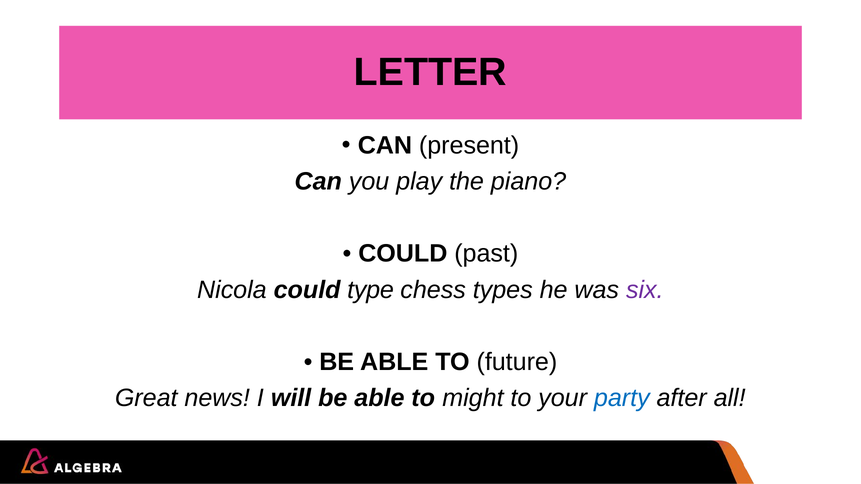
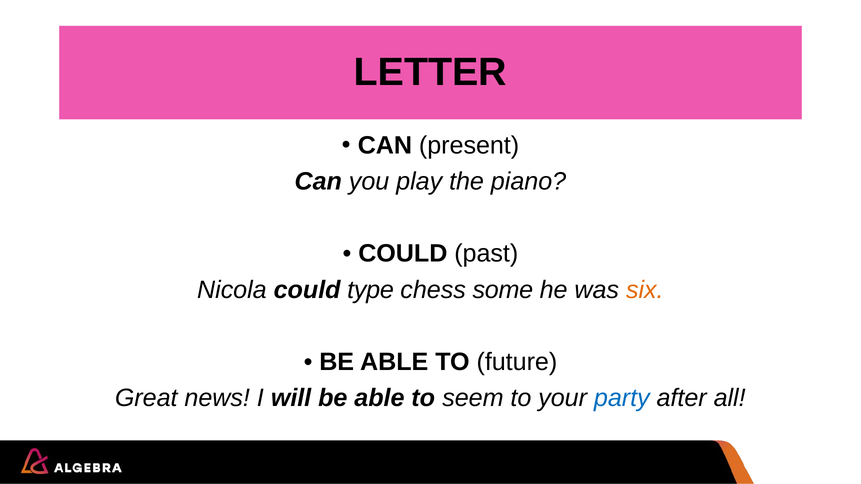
types: types -> some (503, 290)
six colour: purple -> orange (645, 290)
might: might -> seem (473, 398)
